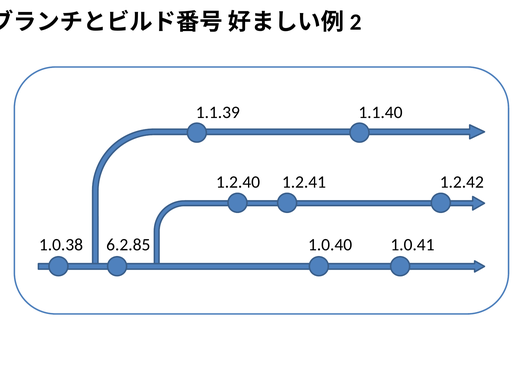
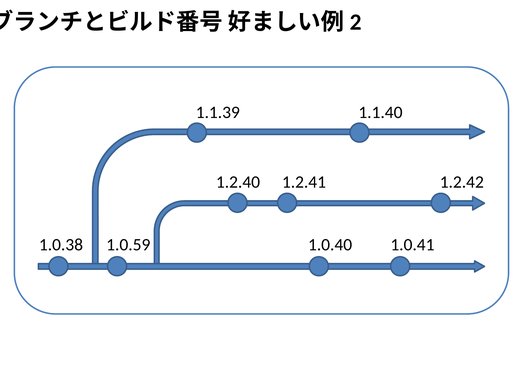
6.2.85: 6.2.85 -> 1.0.59 (128, 245)
